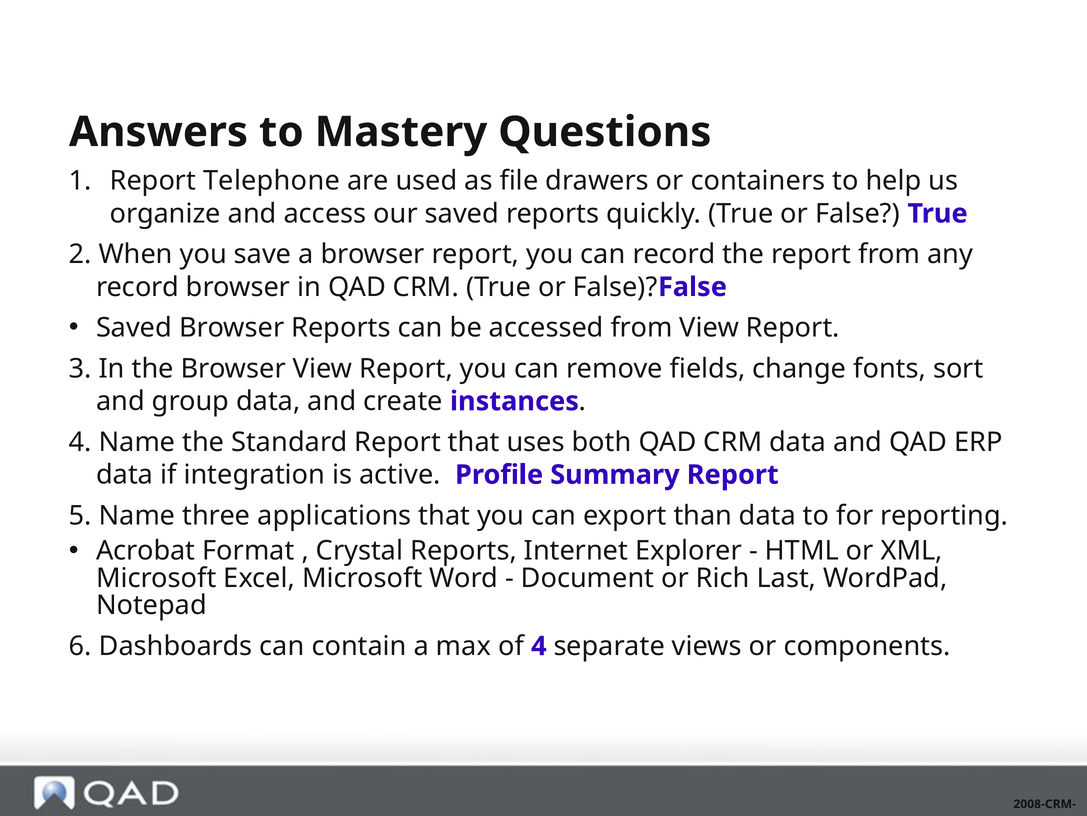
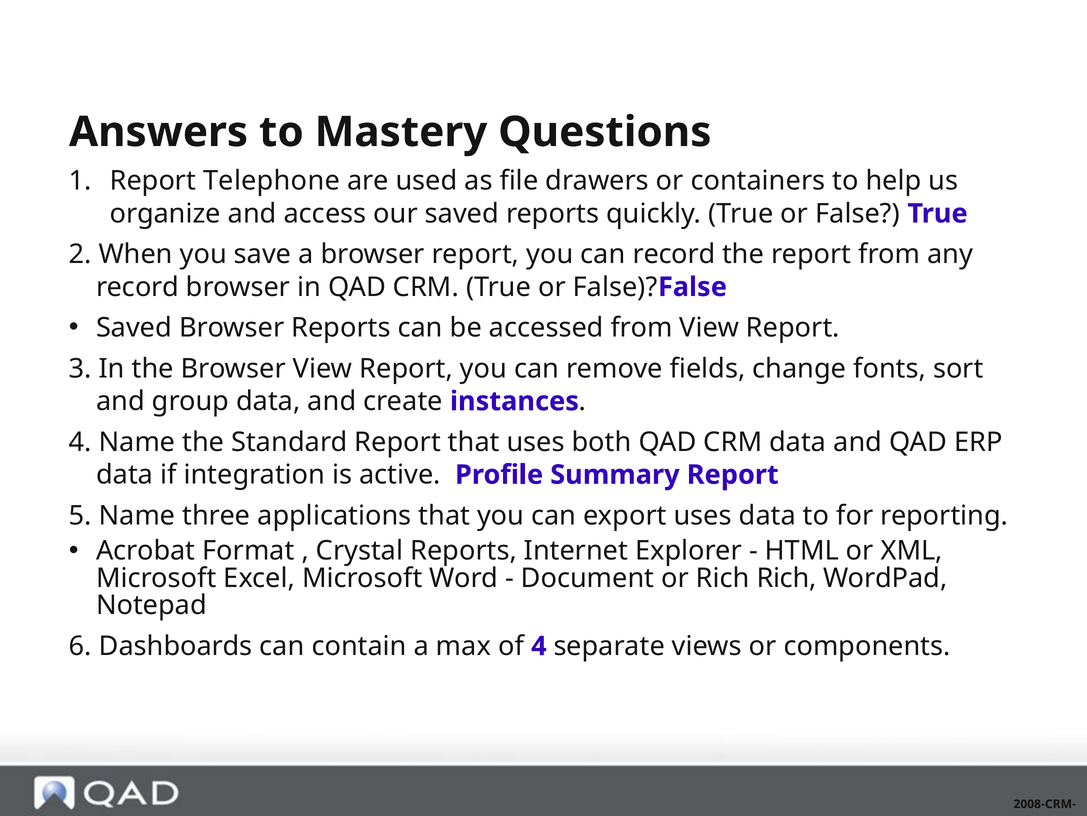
export than: than -> uses (703, 515)
Rich Last: Last -> Rich (787, 578)
